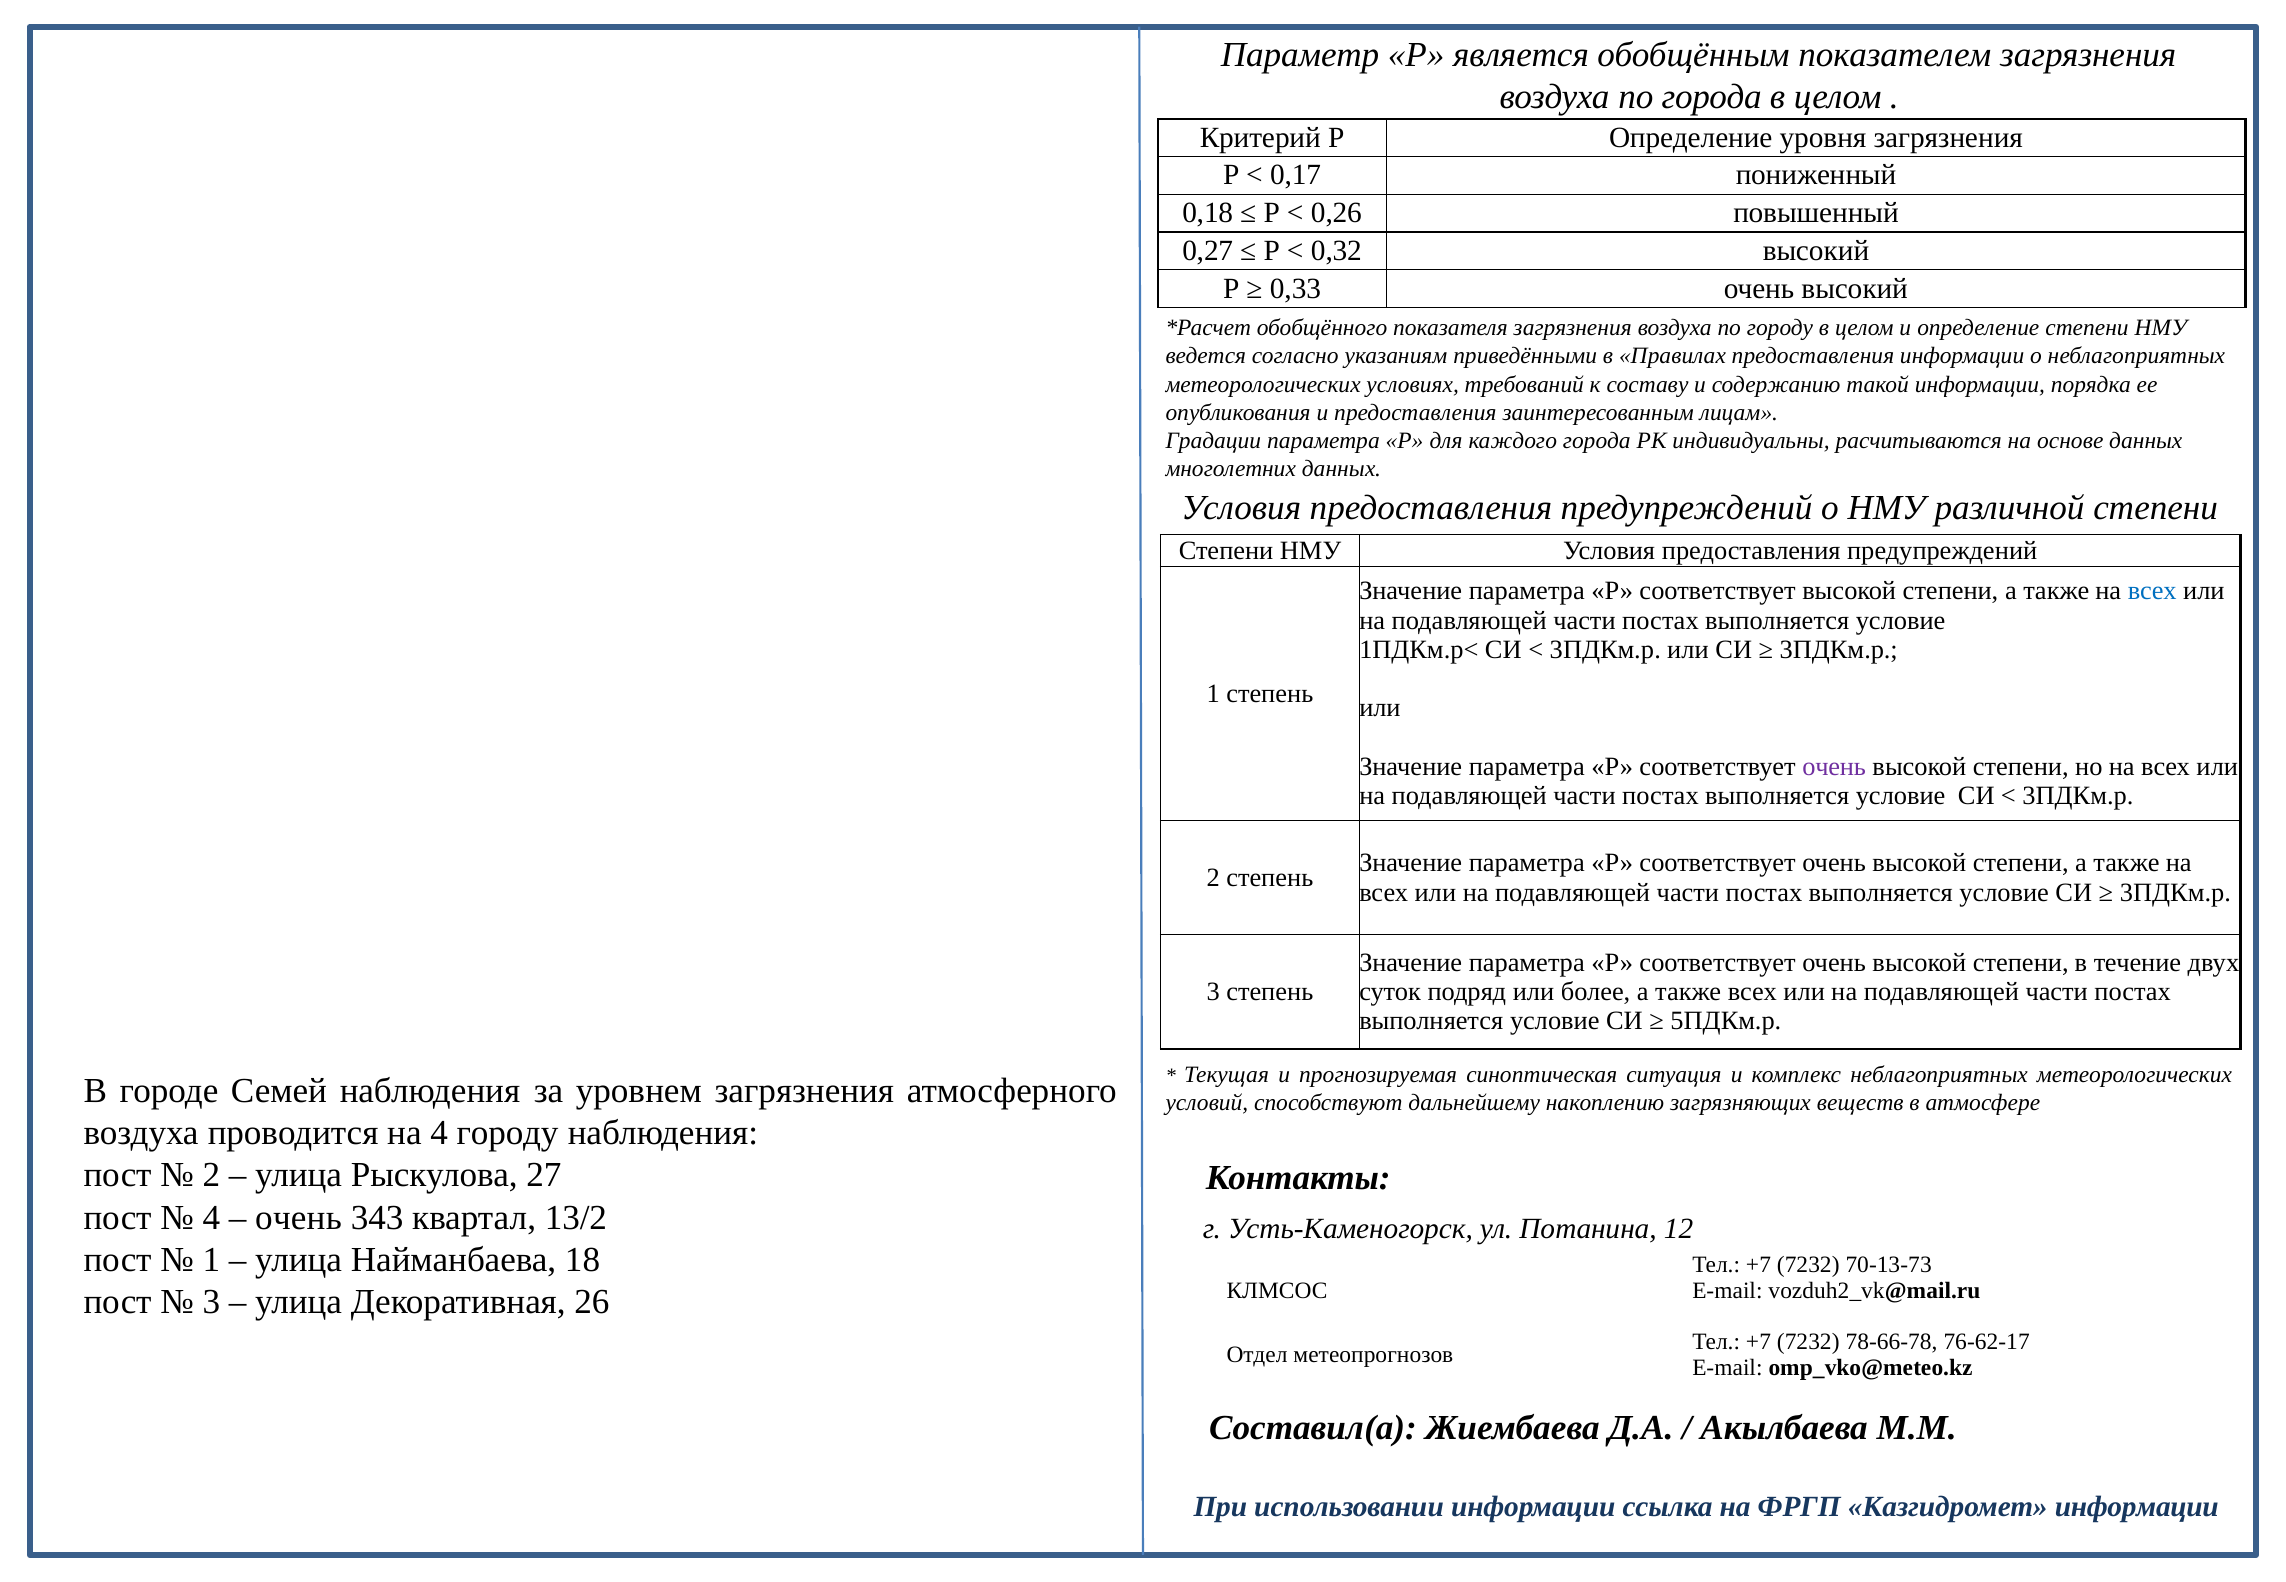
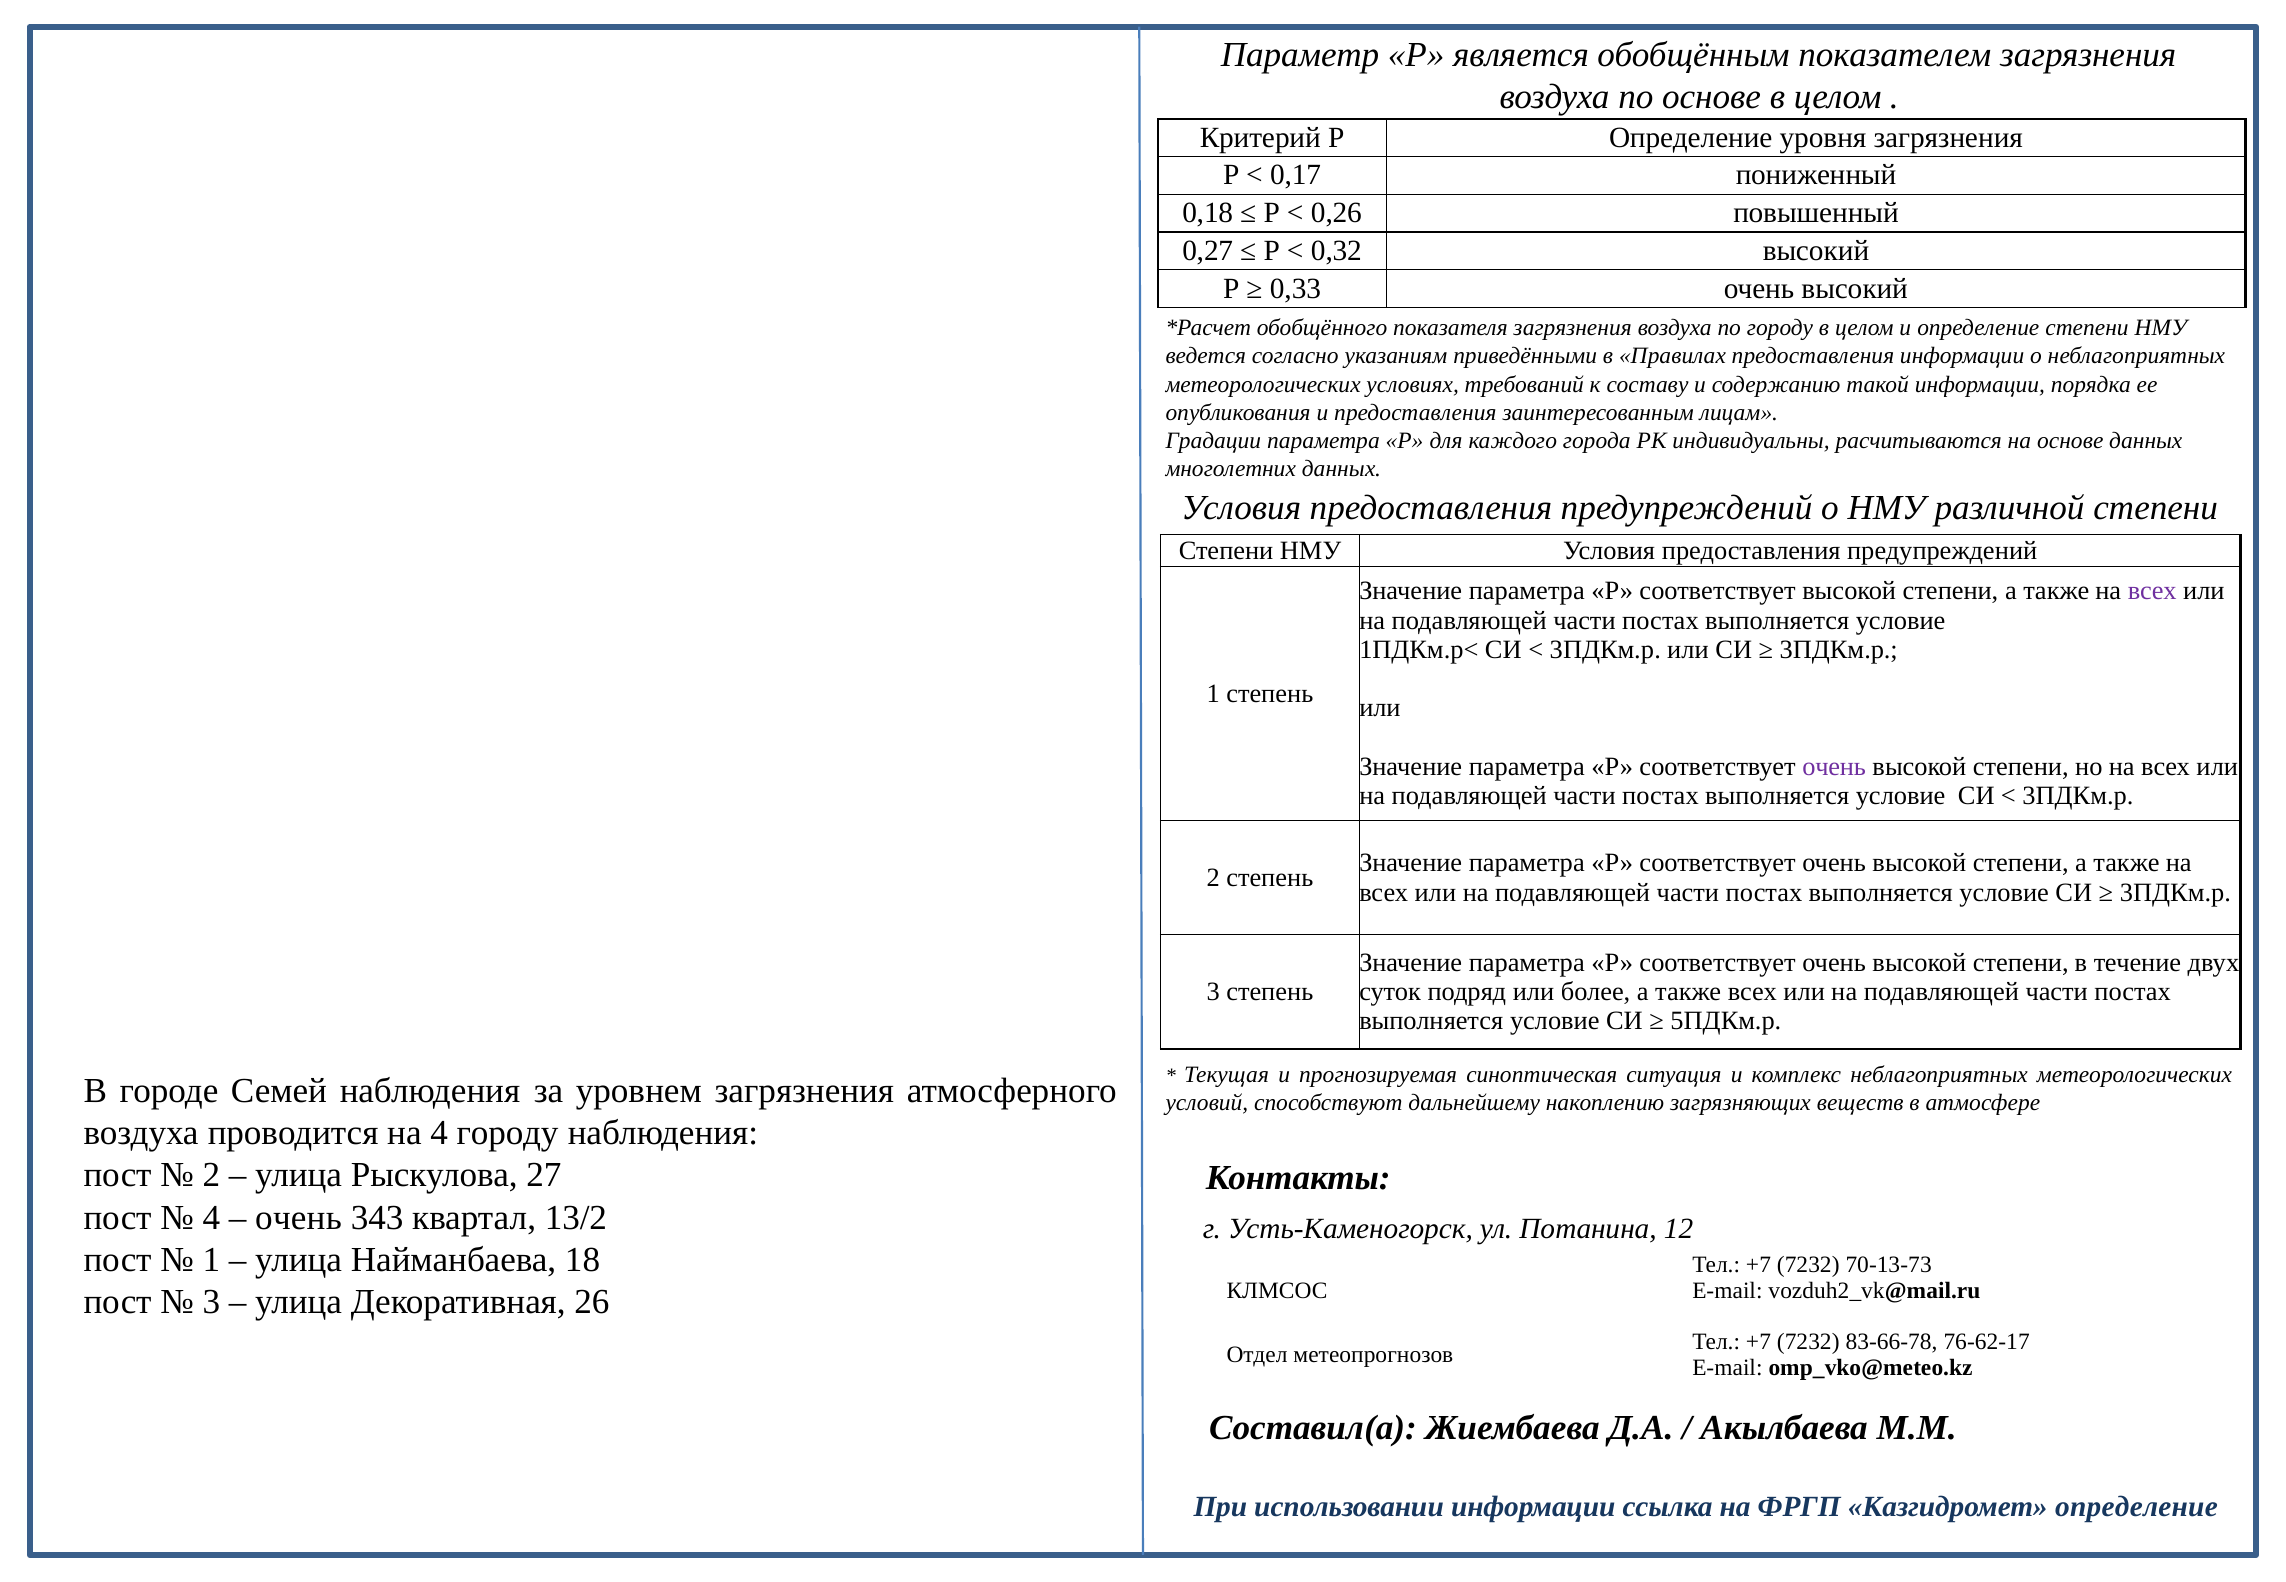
по города: города -> основе (1712, 97)
всех colour: blue -> purple (2152, 592)
78-66-78: 78-66-78 -> 83-66-78 (1892, 1343)
Казгидромет информации: информации -> определение (2136, 1507)
